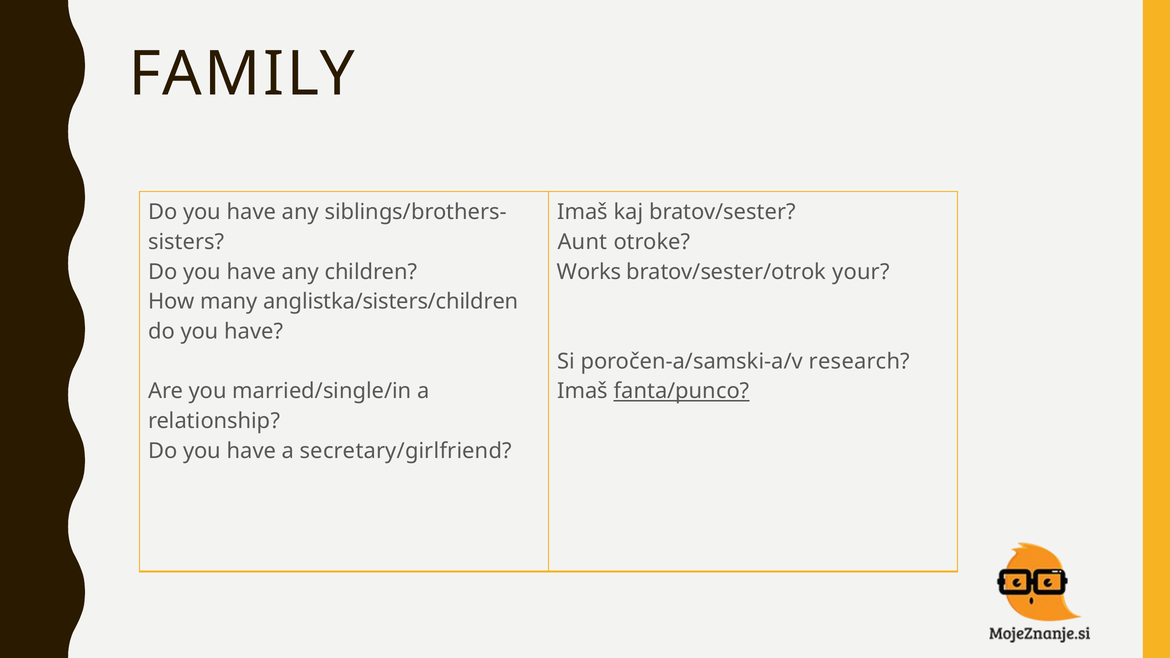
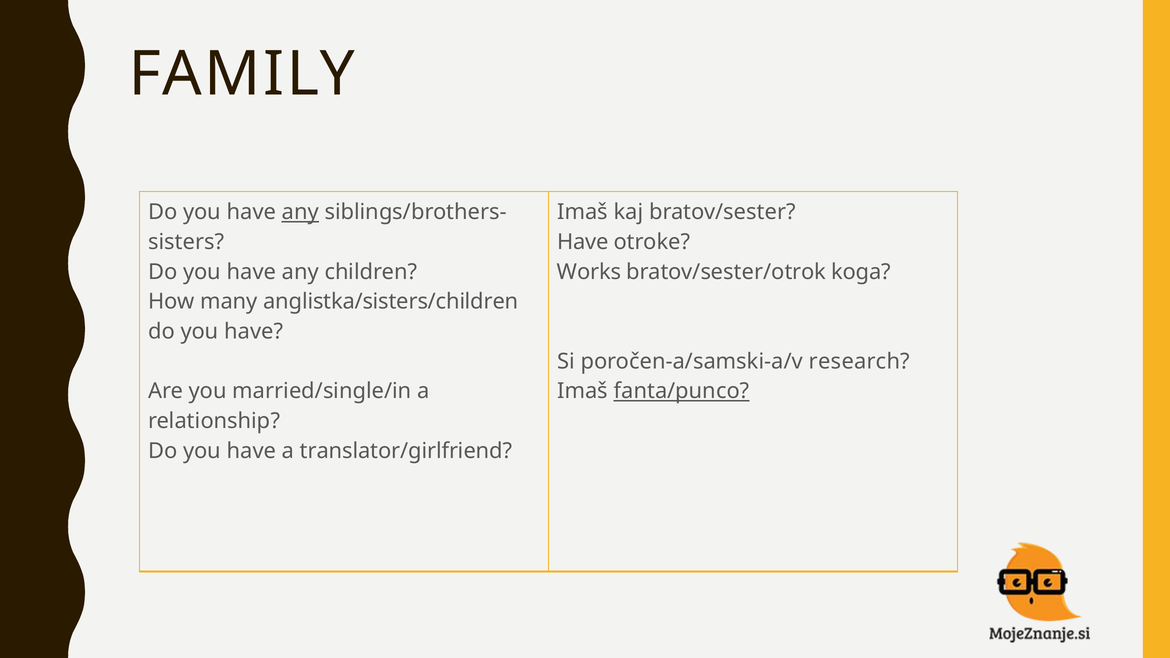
any underline: none -> present (300, 212)
Aunt: Aunt -> Have (583, 242)
your: your -> koga (861, 272)
secretary/girlfriend: secretary/girlfriend -> translator/girlfriend (406, 451)
